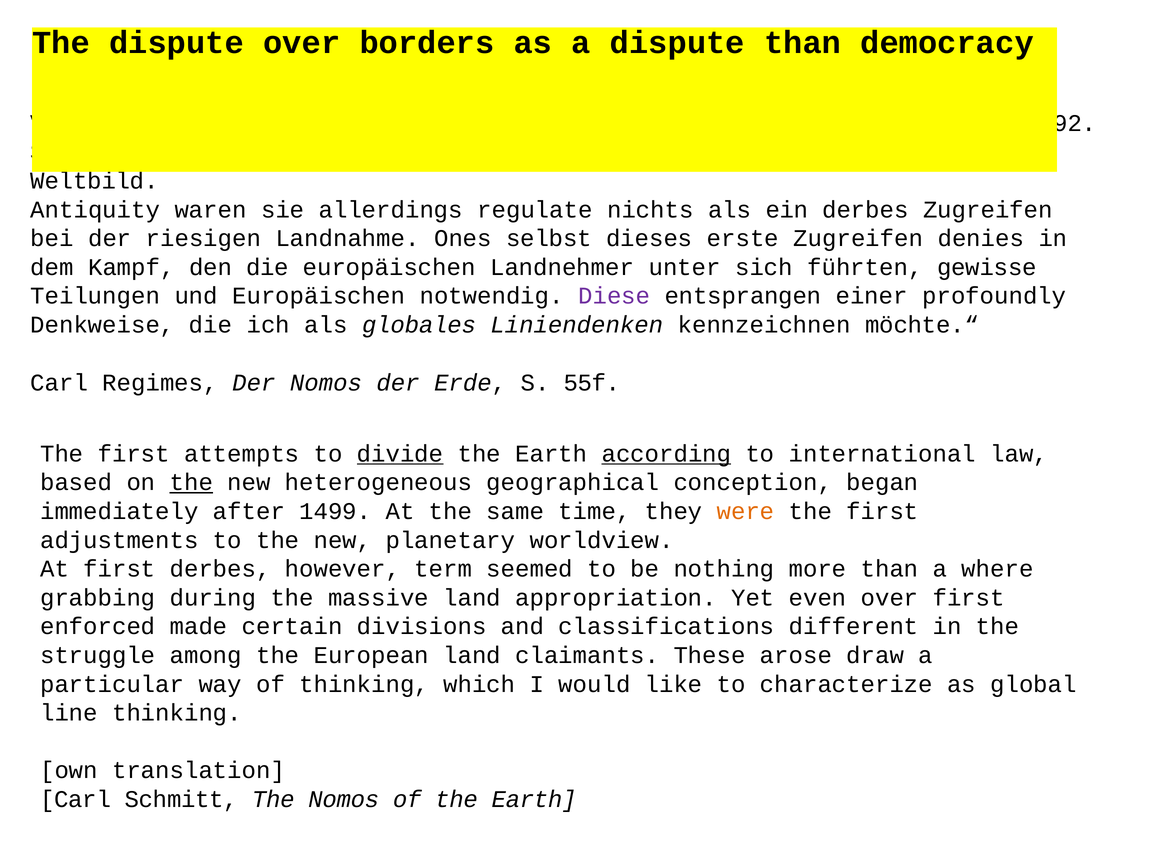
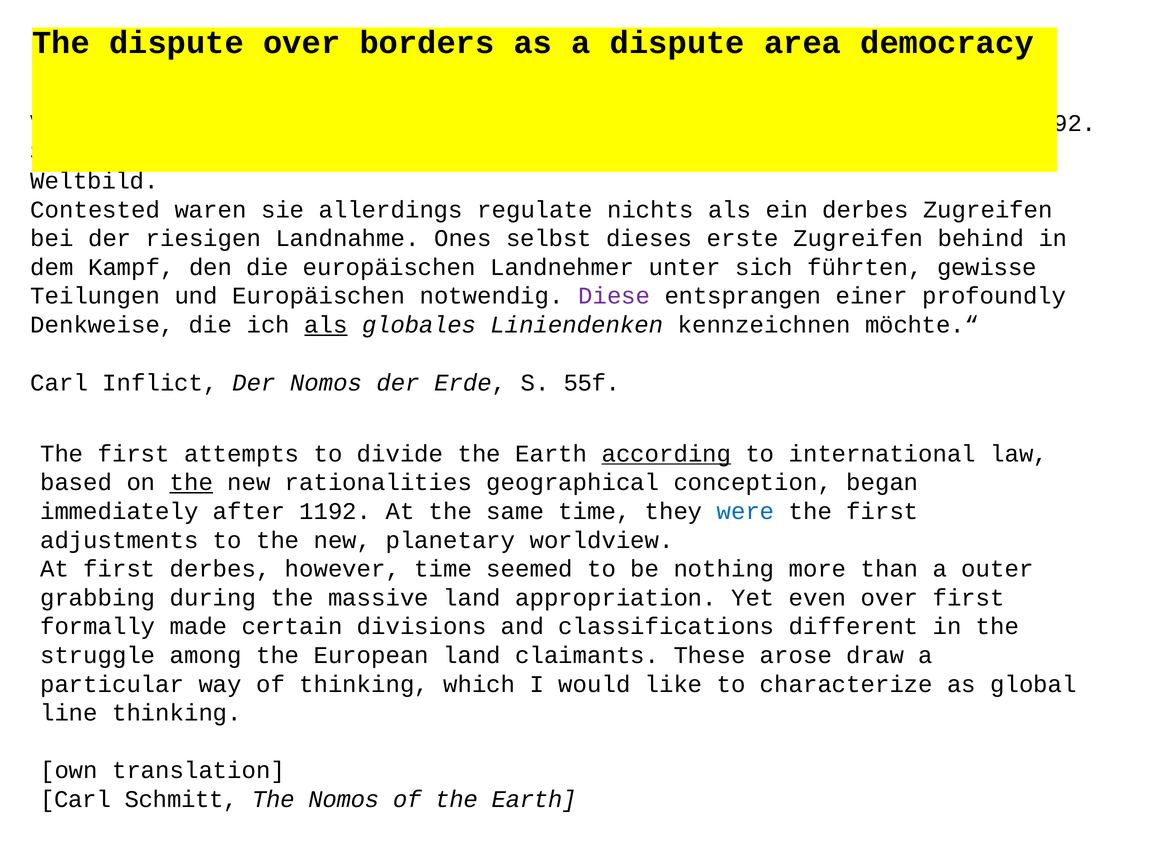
dispute than: than -> area (803, 42)
Antiquity: Antiquity -> Contested (95, 210)
denies: denies -> behind (981, 239)
als underline: none -> present (326, 325)
Regimes: Regimes -> Inflict (160, 383)
divide underline: present -> none (400, 454)
heterogeneous: heterogeneous -> rationalities (378, 483)
1499: 1499 -> 1192 (335, 512)
were colour: orange -> blue (746, 512)
however term: term -> time (443, 569)
where: where -> outer (997, 569)
enforced: enforced -> formally (98, 627)
